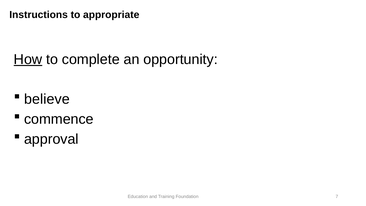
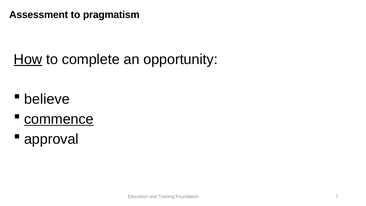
Instructions: Instructions -> Assessment (39, 15)
appropriate: appropriate -> pragmatism (111, 15)
commence underline: none -> present (59, 119)
